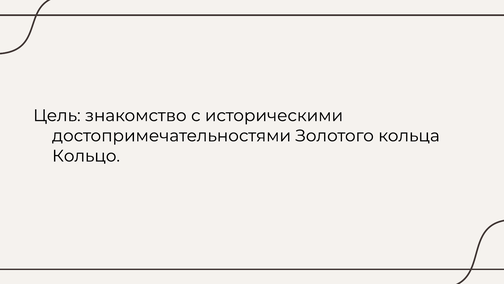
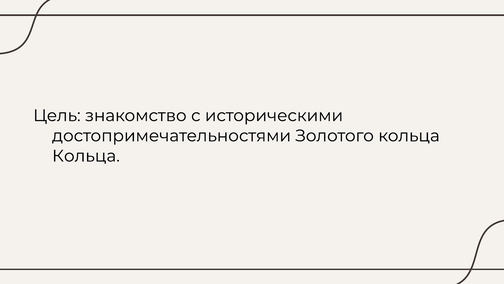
Кольцо: Кольцо -> Кольца (86, 156)
